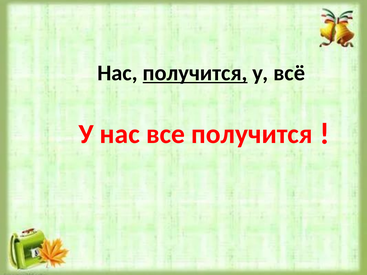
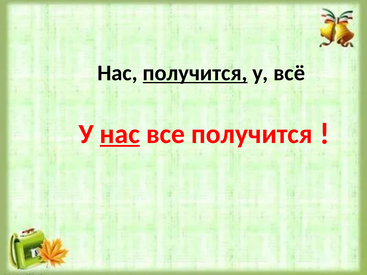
нас underline: none -> present (120, 134)
